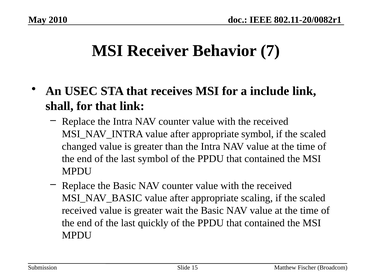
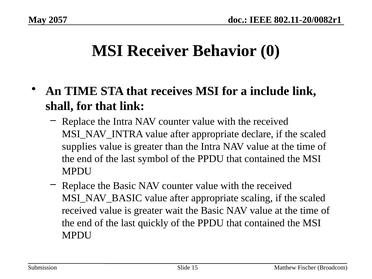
2010: 2010 -> 2057 (58, 20)
7: 7 -> 0 (270, 51)
An USEC: USEC -> TIME (81, 91)
appropriate symbol: symbol -> declare (257, 134)
changed: changed -> supplies (79, 146)
